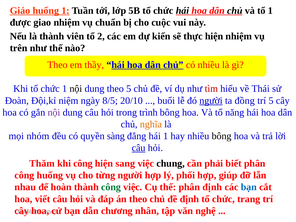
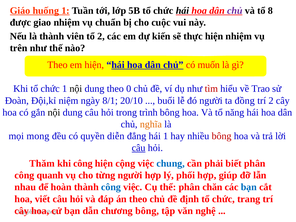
chủ colour: black -> purple (235, 11)
tổ 1: 1 -> 8 (270, 11)
em thầy: thầy -> hiện (94, 65)
có nhiều: nhiều -> muốn (209, 65)
theo 5: 5 -> 0 (129, 89)
Thái: Thái -> Trao (261, 89)
8/5: 8/5 -> 8/1 (110, 101)
người underline: present -> none (211, 101)
trí 5: 5 -> 2 (271, 101)
nội colour: purple -> black (54, 112)
nhóm: nhóm -> mong (38, 136)
sàng: sàng -> diễn (116, 136)
bông colour: black -> red (222, 136)
sang: sang -> cộng (125, 163)
chung colour: black -> blue (171, 163)
công huống: huống -> quanh (50, 175)
công colour: green -> blue (111, 187)
phân định: định -> chăn (212, 187)
chương nhân: nhân -> bông (147, 211)
